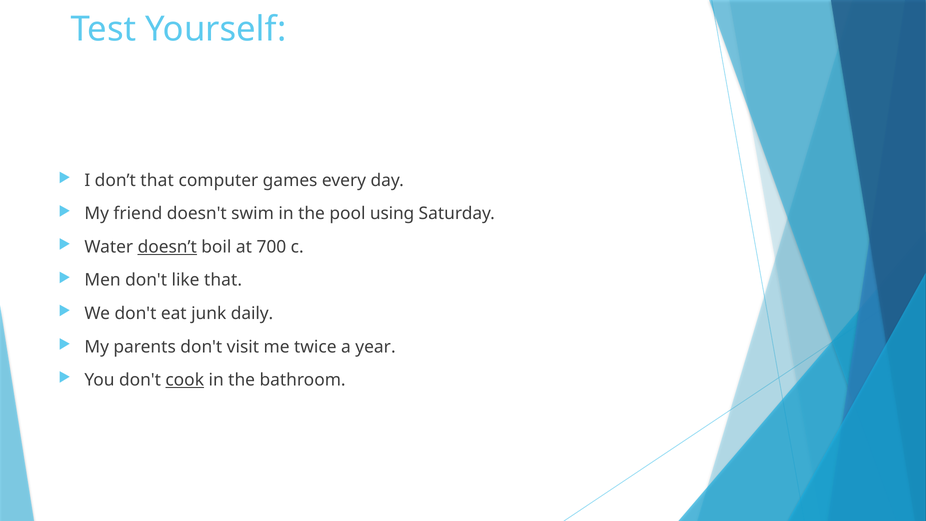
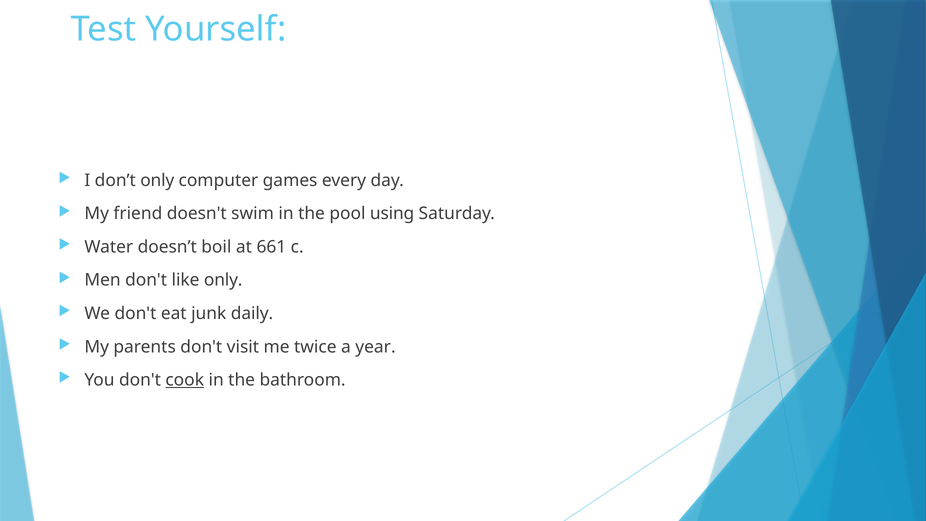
don’t that: that -> only (157, 180)
doesn’t underline: present -> none (167, 247)
700: 700 -> 661 (271, 247)
like that: that -> only (223, 280)
